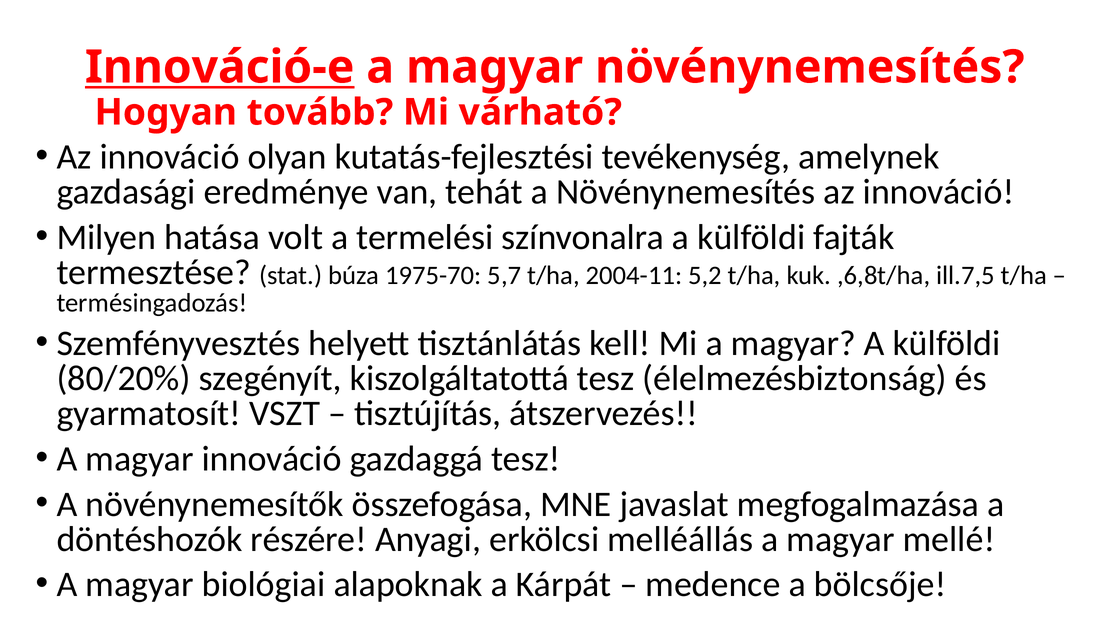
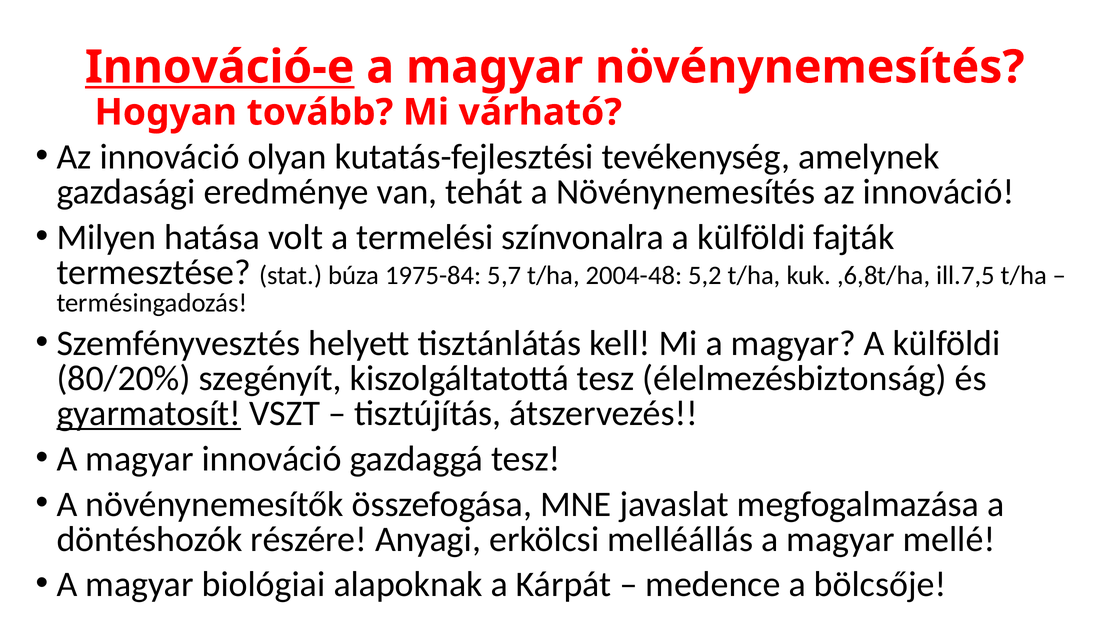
1975-70: 1975-70 -> 1975-84 (433, 275)
2004-11: 2004-11 -> 2004-48 (634, 275)
gyarmatosít underline: none -> present (149, 413)
